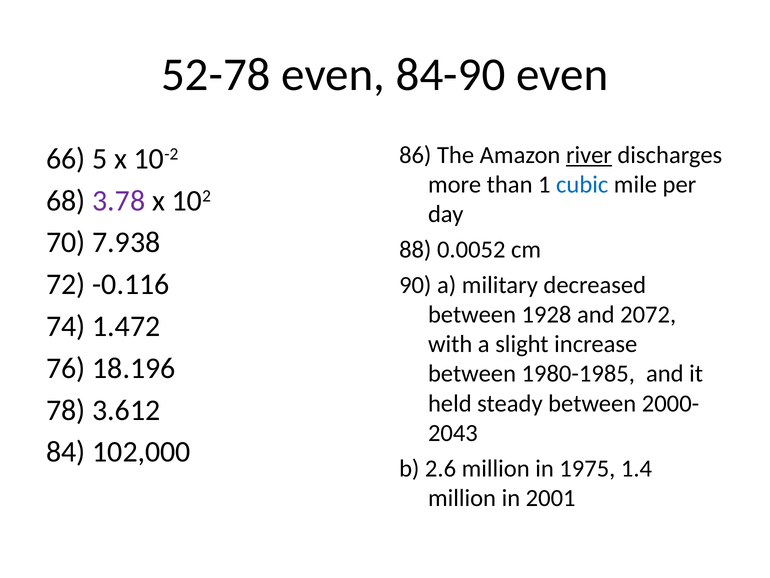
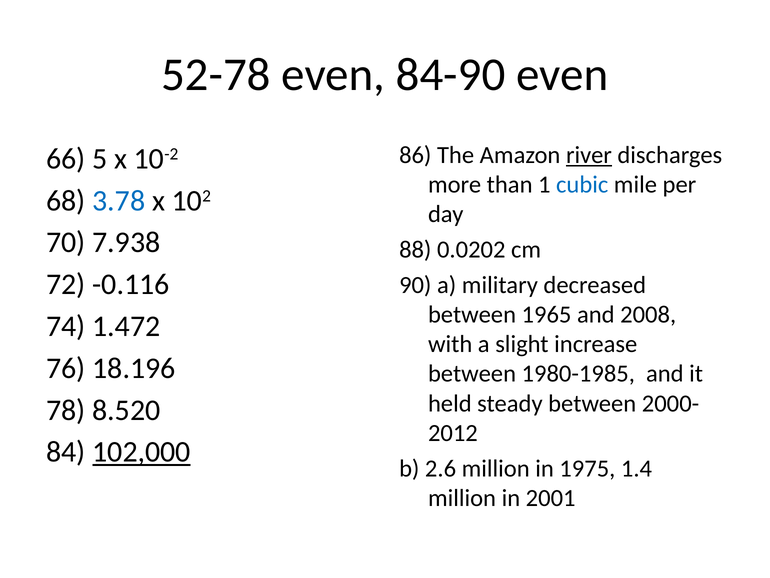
3.78 colour: purple -> blue (119, 200)
0.0052: 0.0052 -> 0.0202 (471, 250)
1928: 1928 -> 1965 (546, 315)
2072: 2072 -> 2008 (648, 315)
3.612: 3.612 -> 8.520 (126, 410)
2043: 2043 -> 2012 (453, 433)
102,000 underline: none -> present (141, 452)
